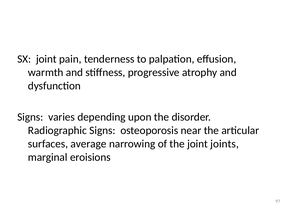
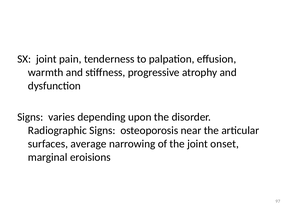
joints: joints -> onset (225, 144)
